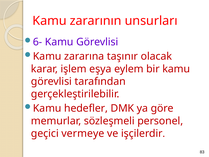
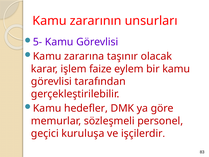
6-: 6- -> 5- (38, 42)
eşya: eşya -> faize (100, 69)
vermeye: vermeye -> kuruluşa (83, 133)
